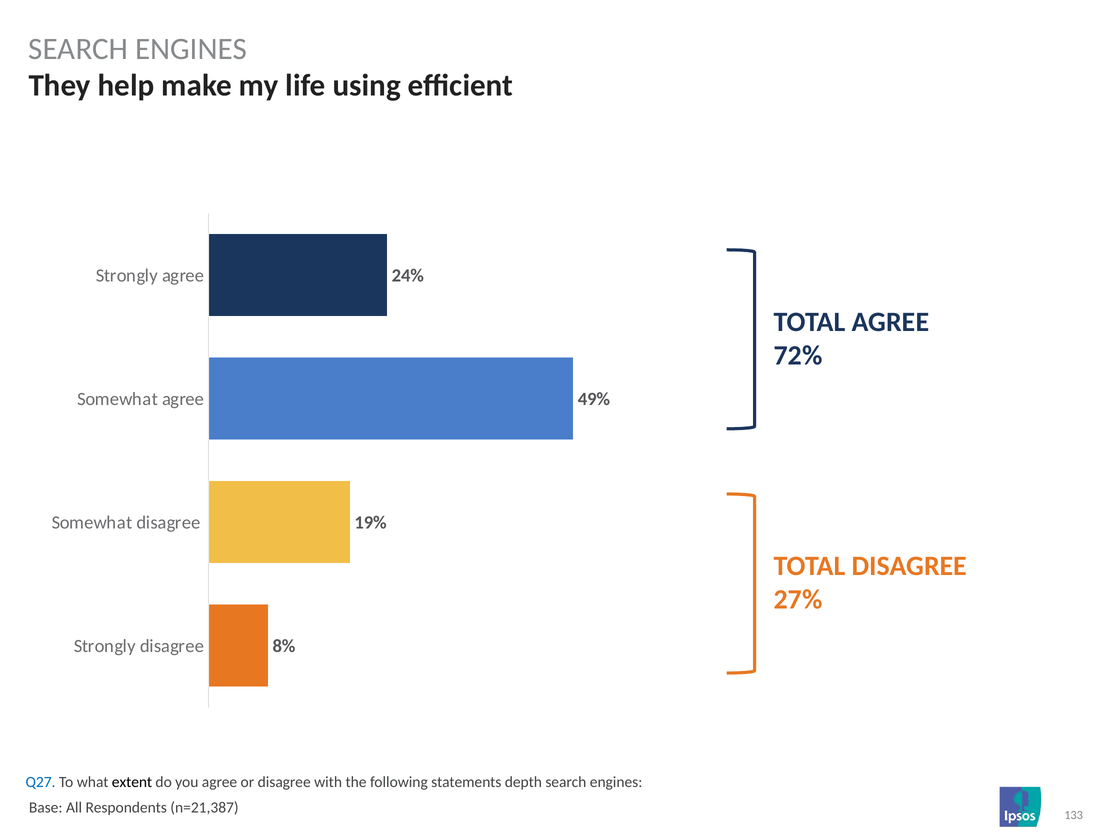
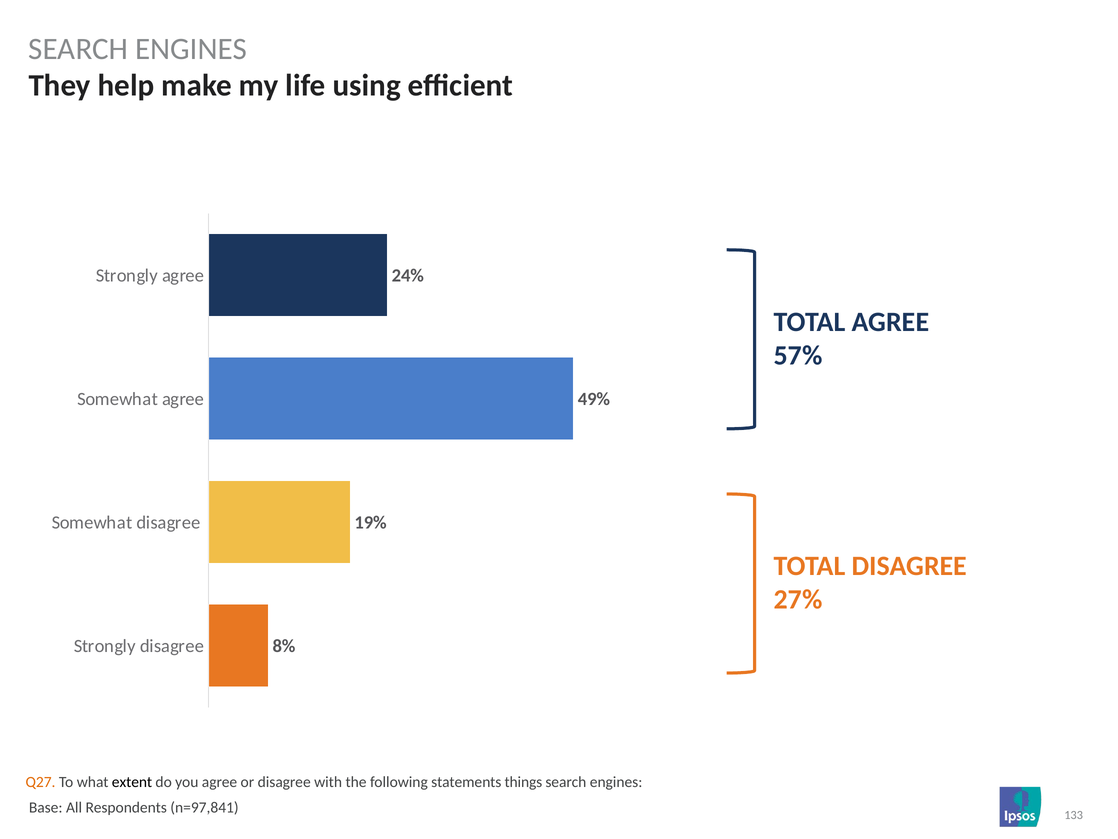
72%: 72% -> 57% (798, 355)
Q27 colour: blue -> orange (41, 782)
depth: depth -> things (523, 782)
n=21,387: n=21,387 -> n=97,841 (205, 807)
